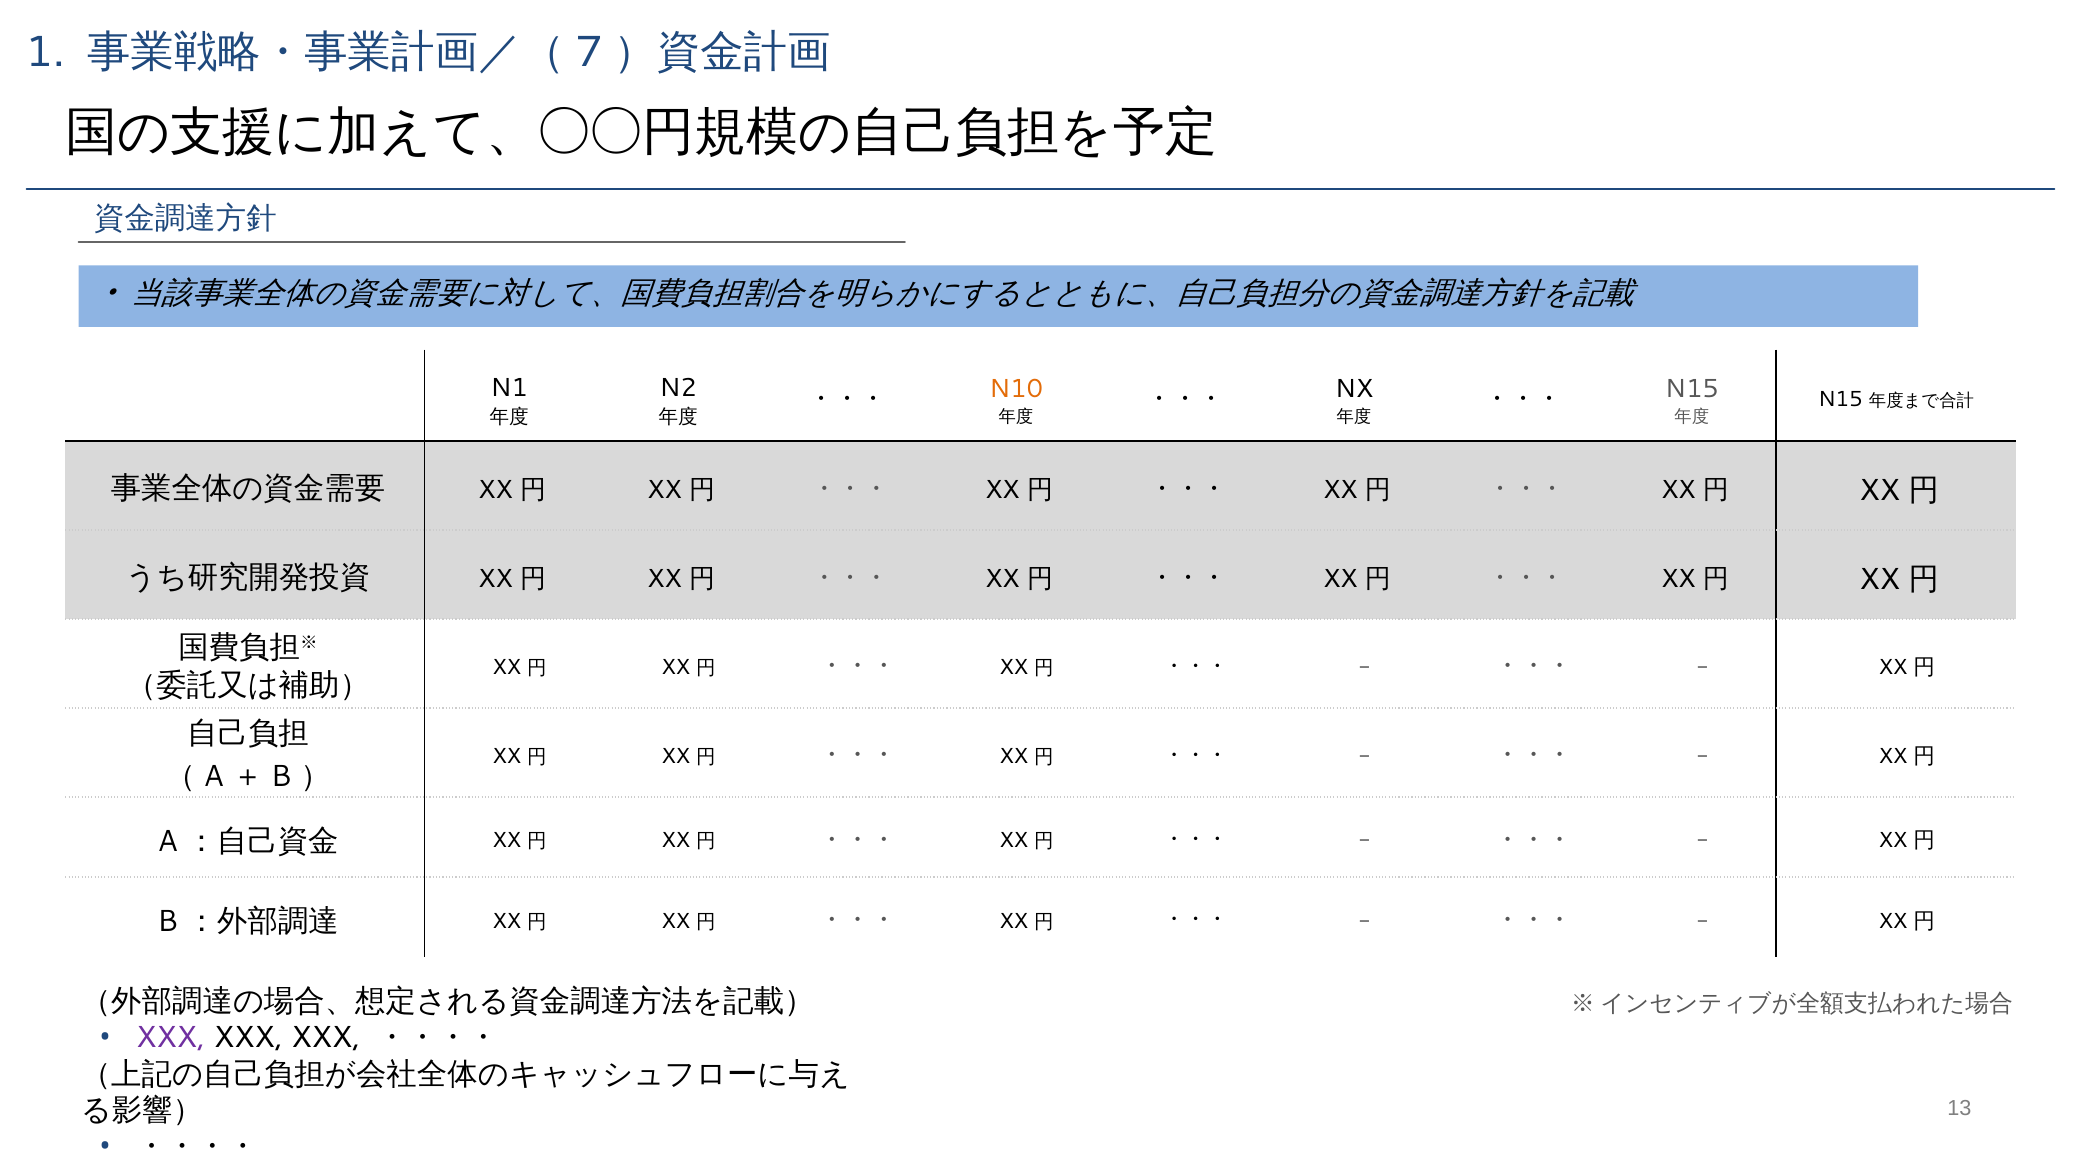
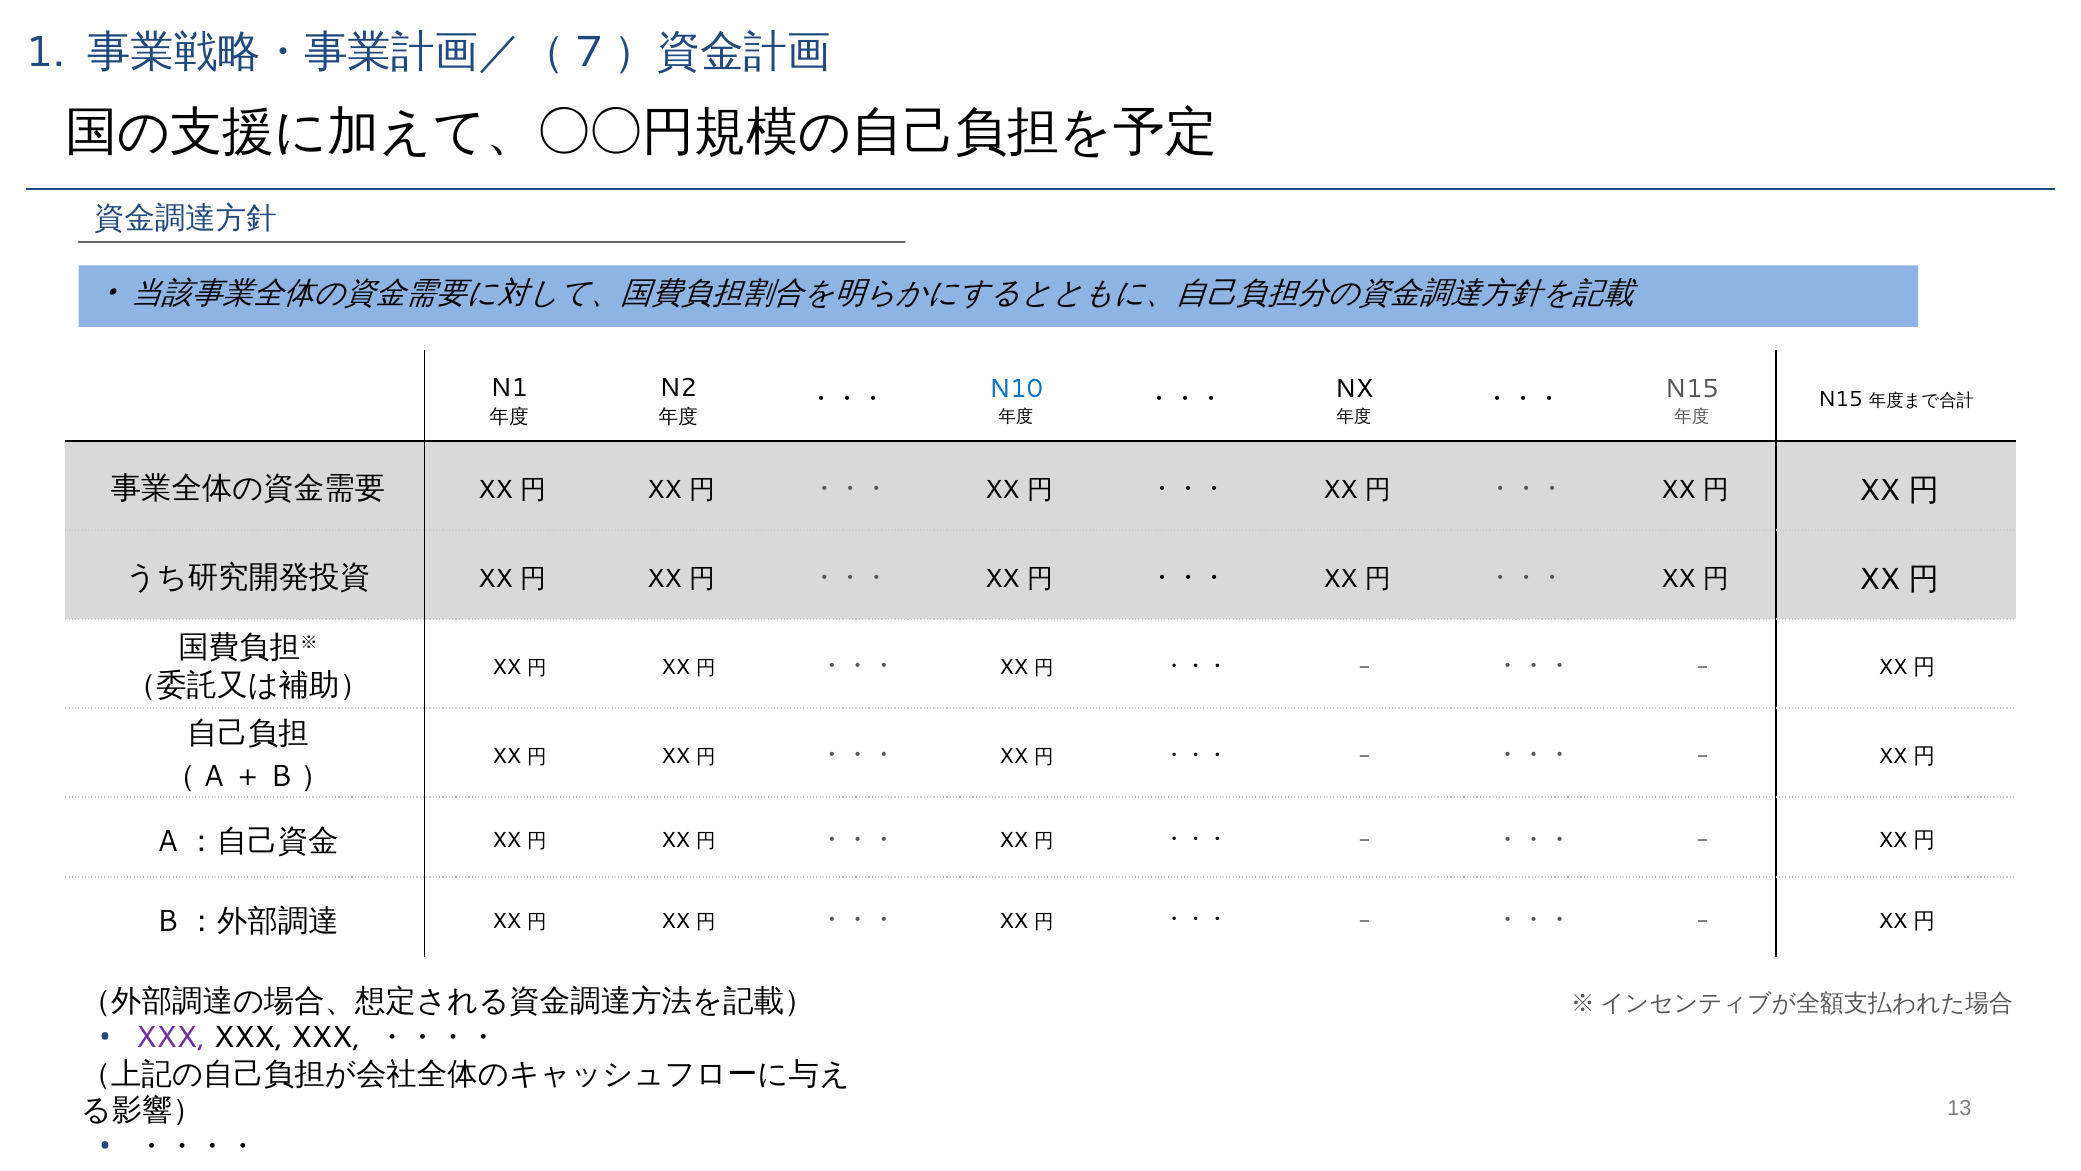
N10 colour: orange -> blue (1016, 389)
